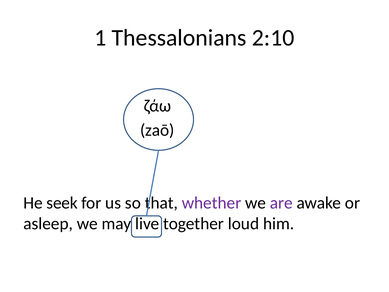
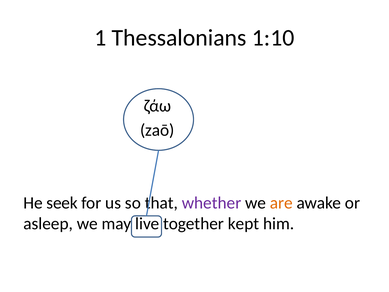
2:10: 2:10 -> 1:10 (273, 38)
are colour: purple -> orange (281, 203)
loud: loud -> kept (244, 224)
